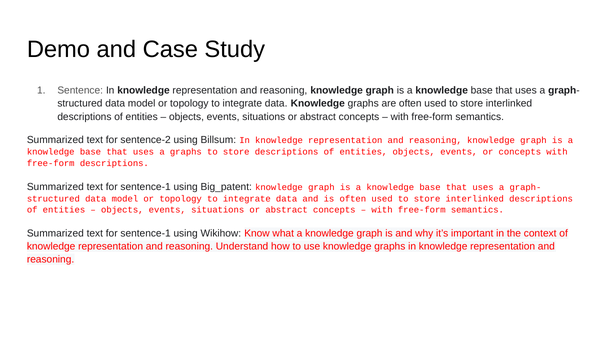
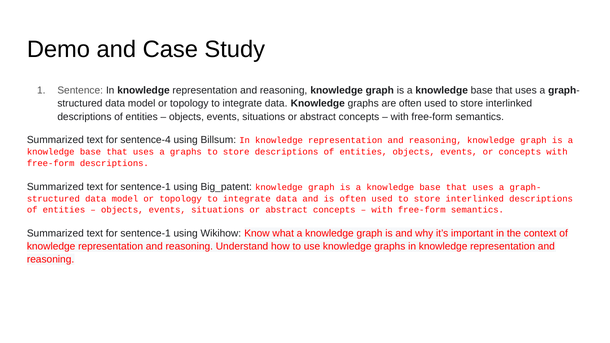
sentence-2: sentence-2 -> sentence-4 (146, 140)
